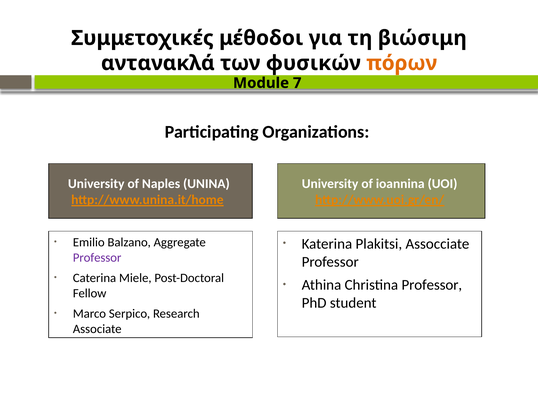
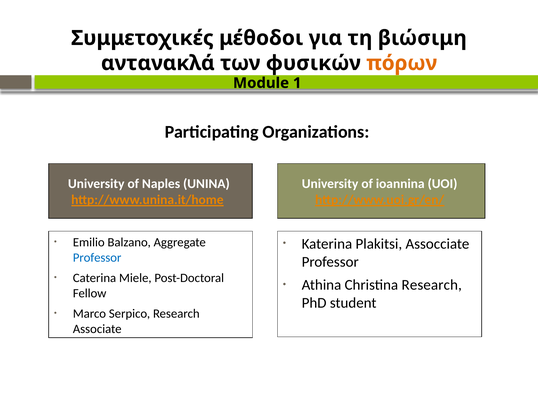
7: 7 -> 1 (297, 83)
Professor colour: purple -> blue (97, 258)
Christina Professor: Professor -> Research (432, 285)
